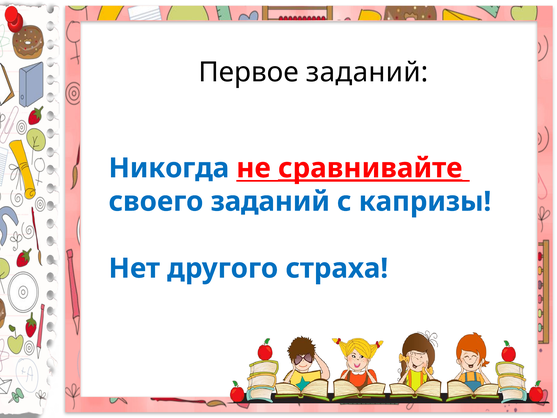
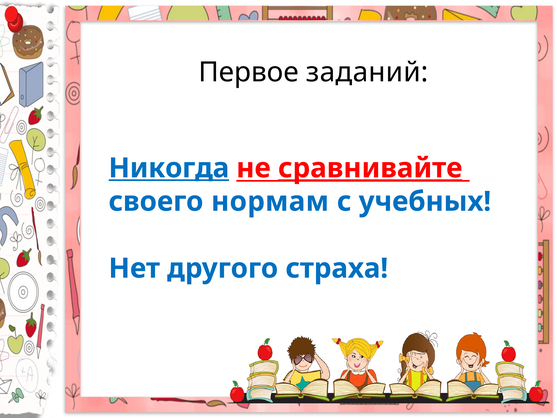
Никогда underline: none -> present (169, 168)
своего заданий: заданий -> нормам (270, 201)
капризы: капризы -> учебных (425, 201)
